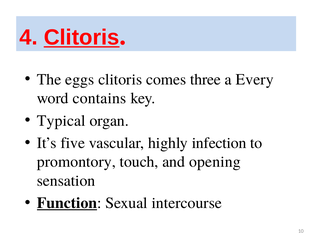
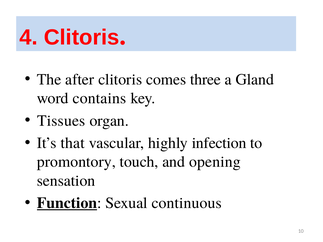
Clitoris underline: present -> none (82, 37)
eggs: eggs -> after (80, 79)
Every: Every -> Gland (255, 79)
Typical: Typical -> Tissues (61, 121)
five: five -> that (73, 143)
intercourse: intercourse -> continuous (187, 203)
